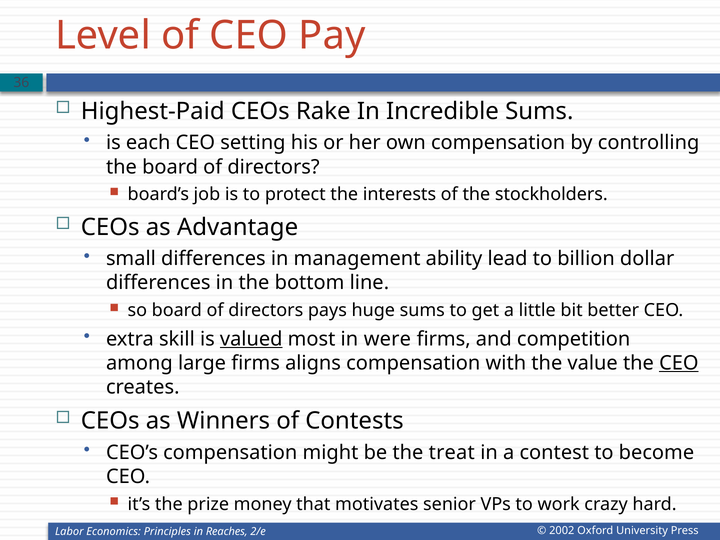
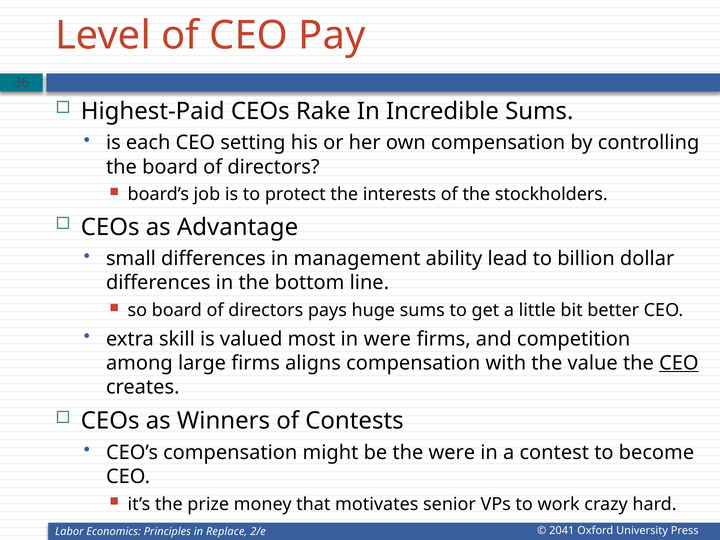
valued underline: present -> none (251, 339)
the treat: treat -> were (452, 452)
2002: 2002 -> 2041 (562, 531)
Reaches: Reaches -> Replace (227, 531)
